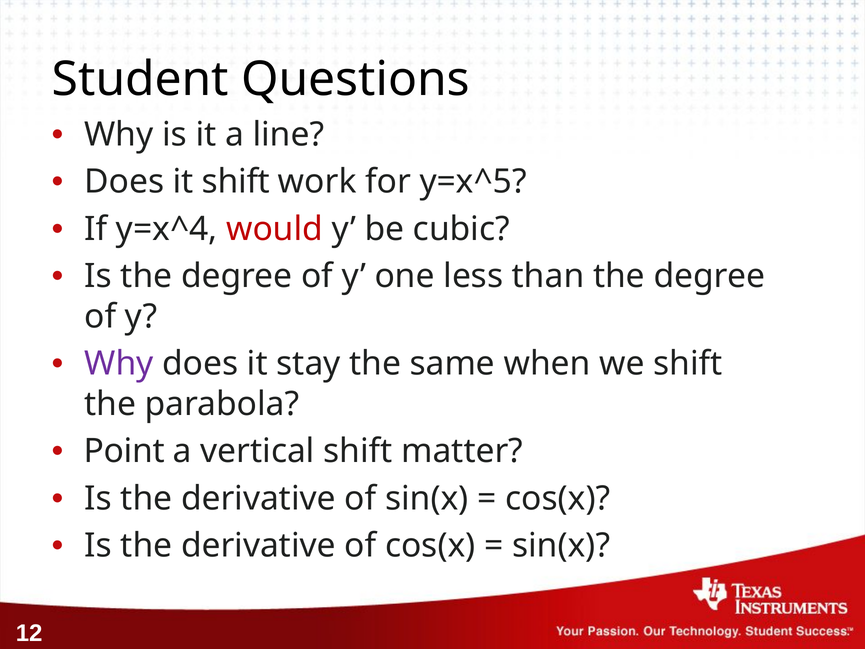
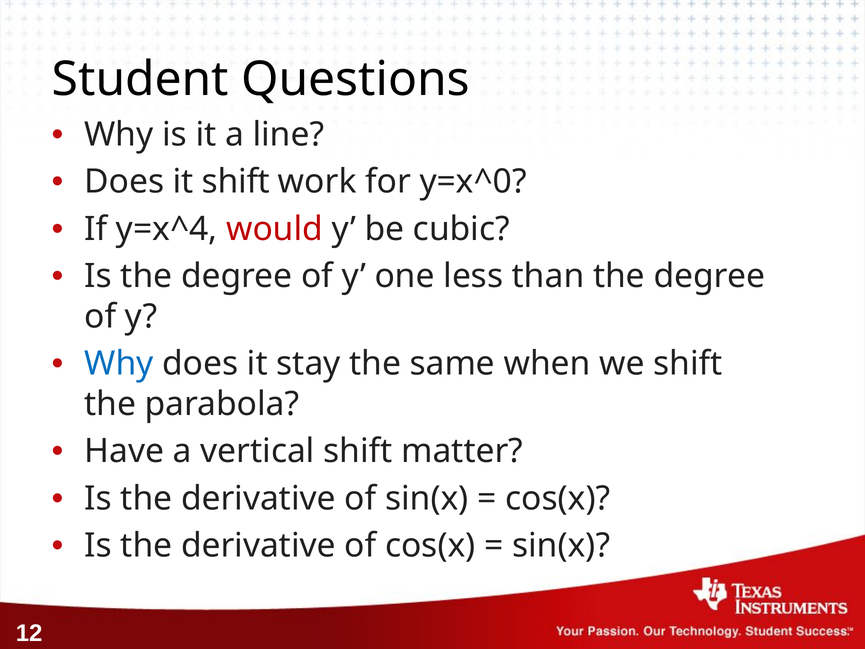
y=x^5: y=x^5 -> y=x^0 (473, 182)
Why colour: purple -> blue (119, 364)
Point: Point -> Have (124, 451)
